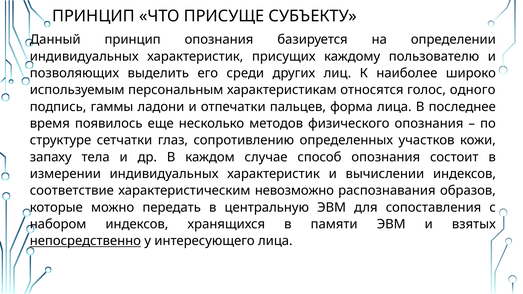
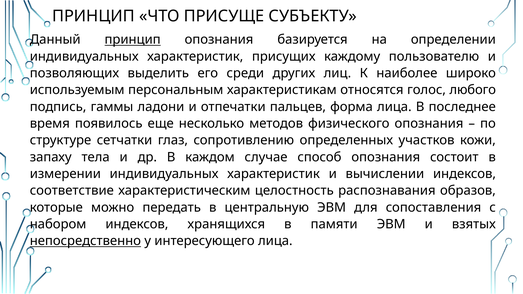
принцип underline: none -> present (133, 40)
одного: одного -> любого (473, 90)
невозможно: невозможно -> целостность (294, 191)
